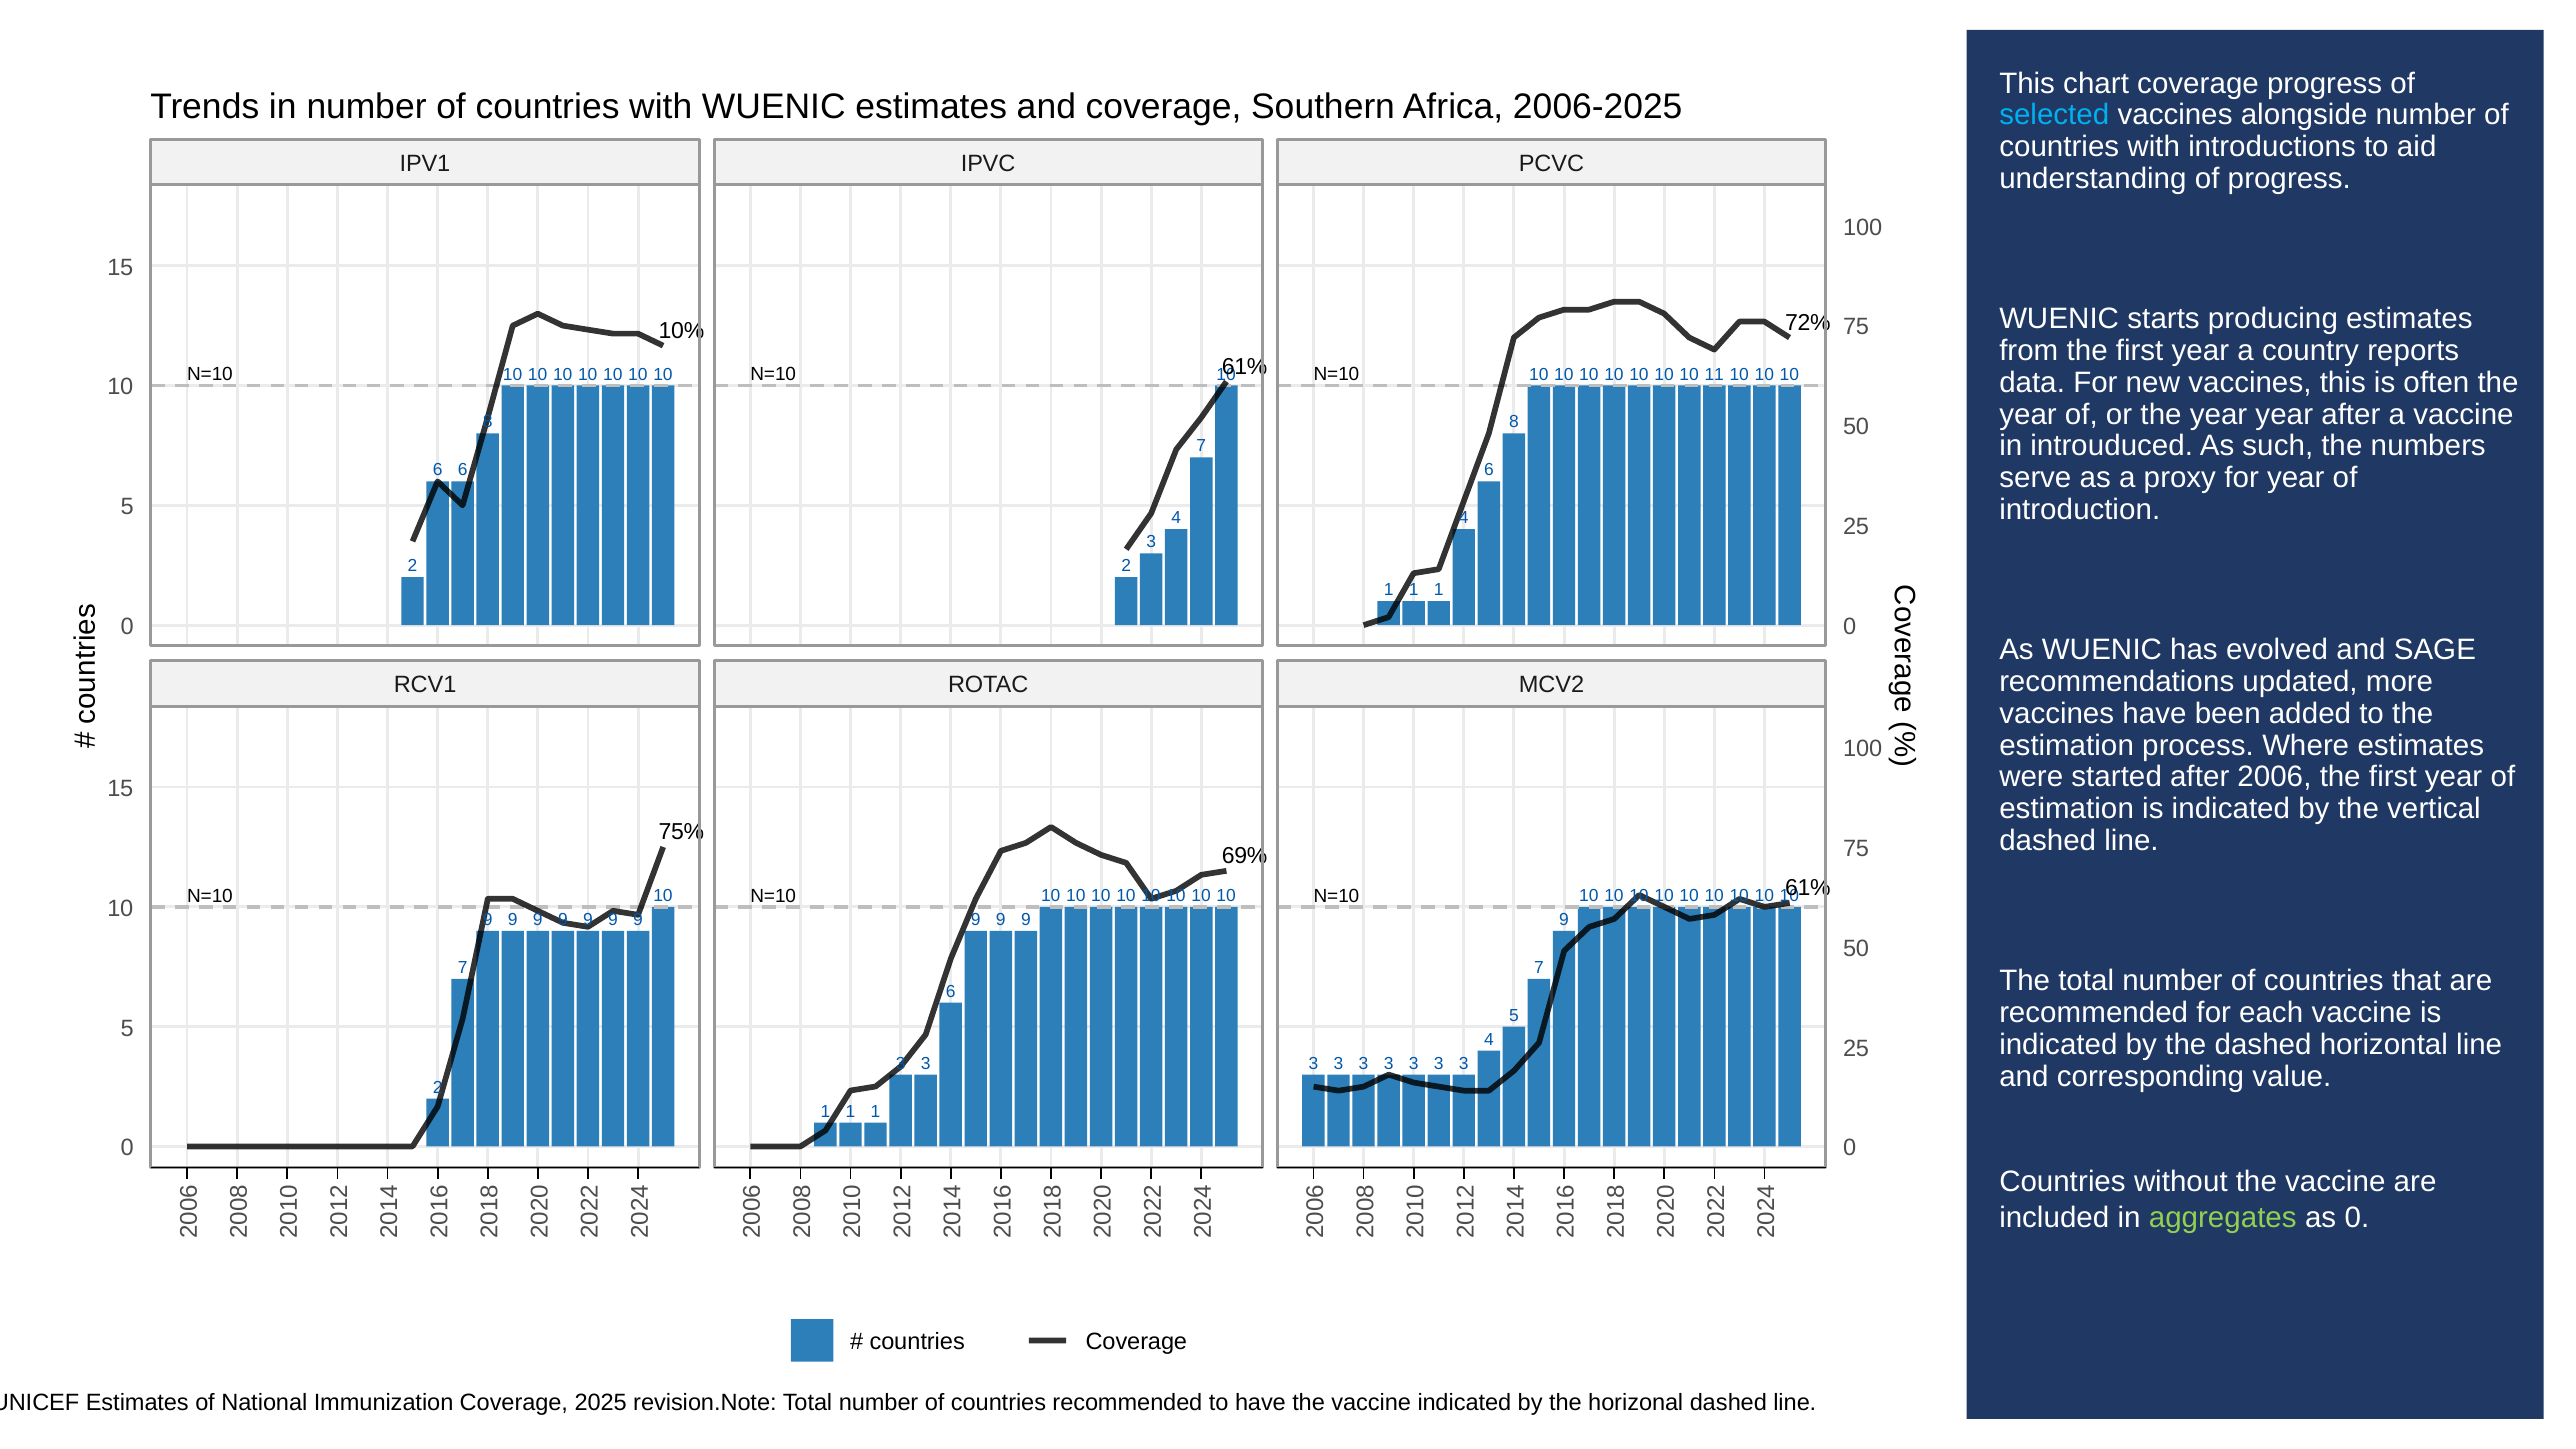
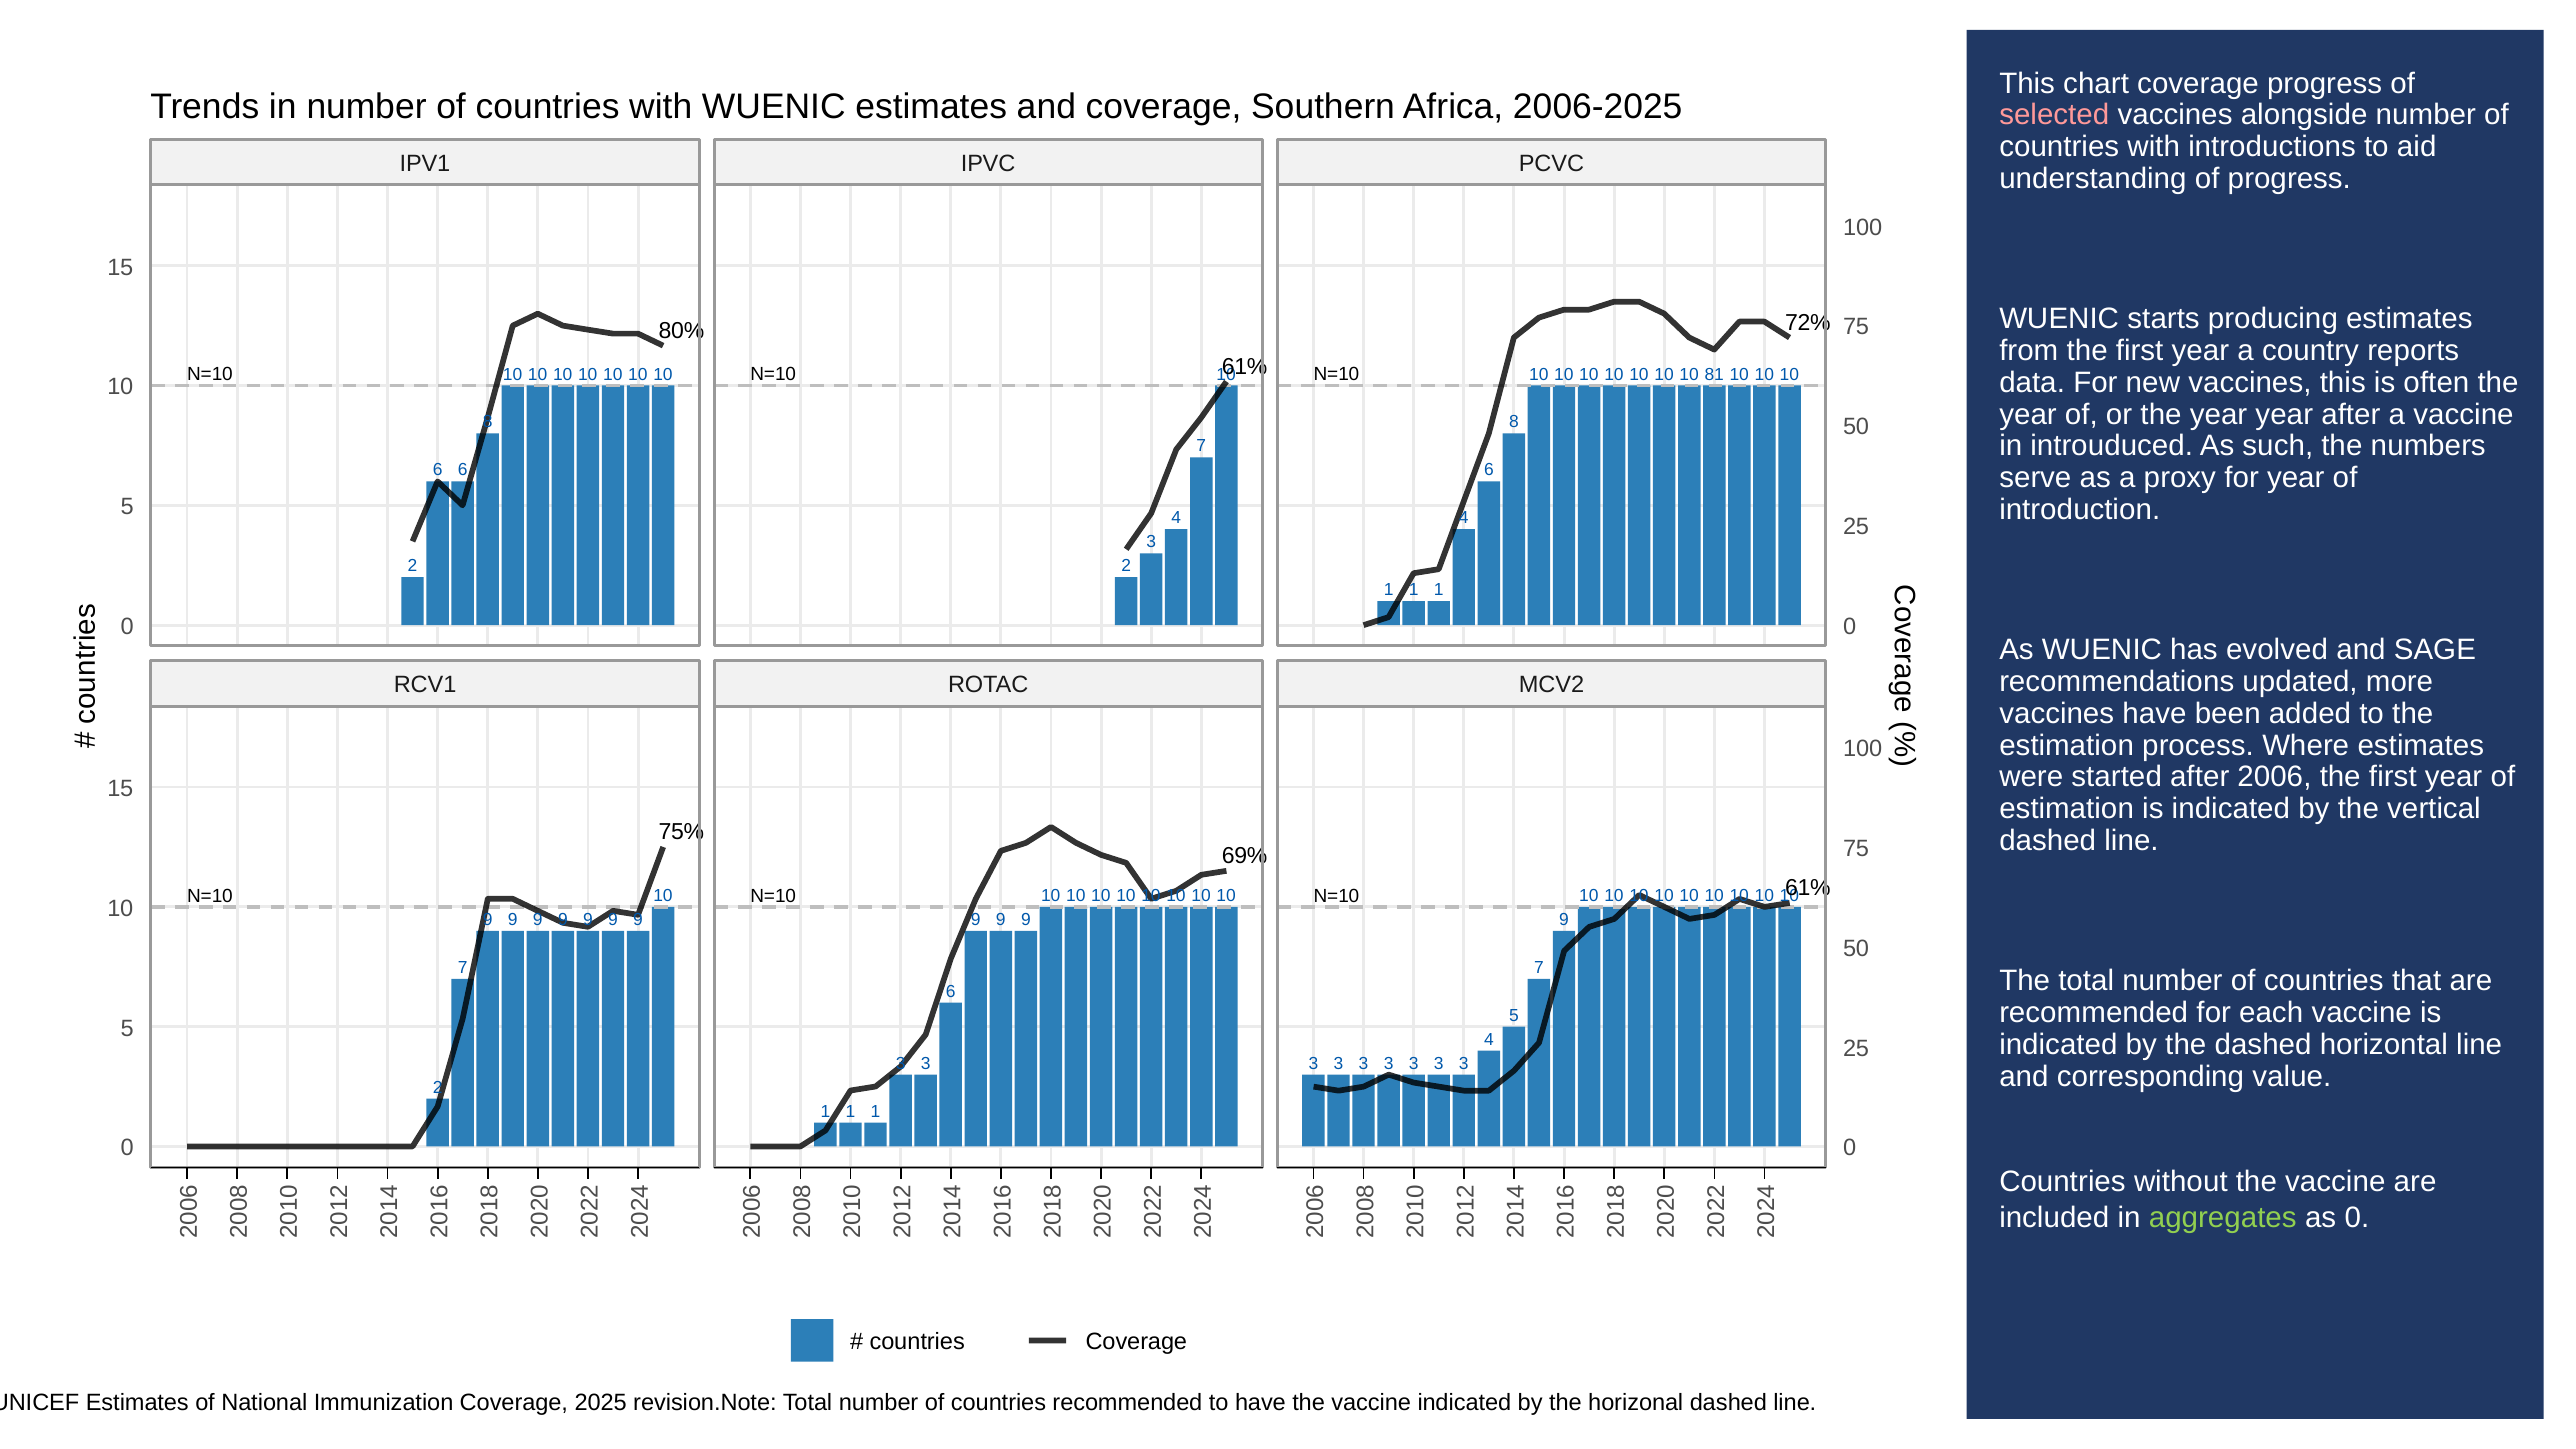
selected colour: light blue -> pink (2054, 115)
10%: 10% -> 80% (681, 331)
11: 11 -> 81 (1714, 374)
